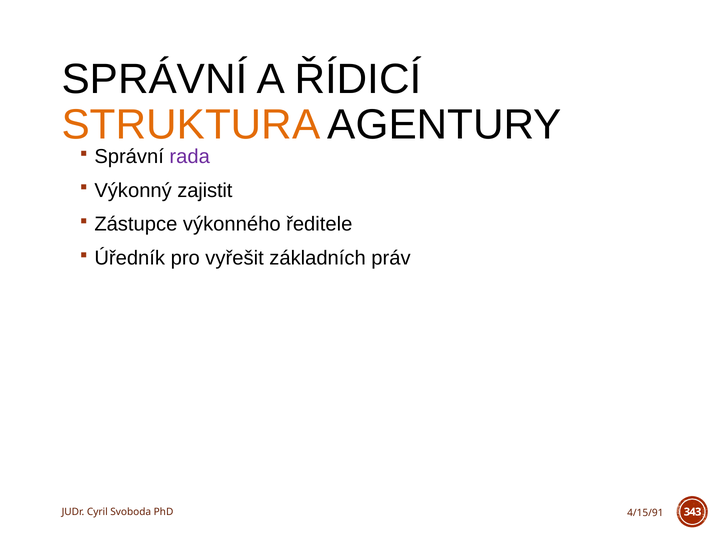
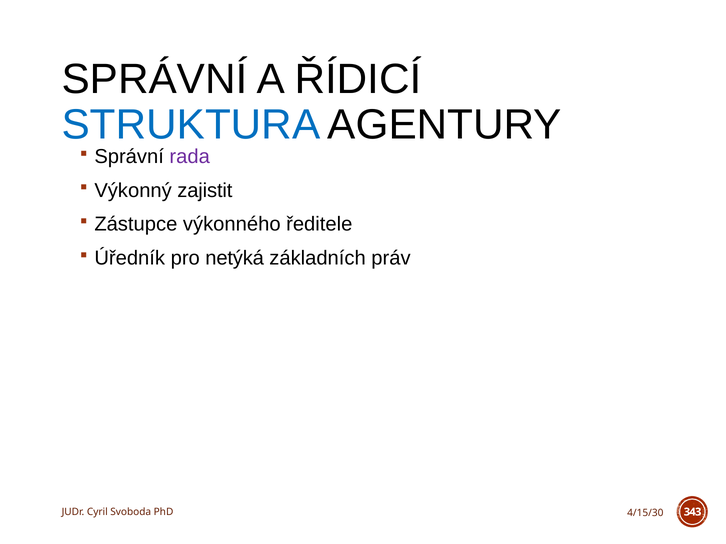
STRUKTURA colour: orange -> blue (191, 125)
vyřešit: vyřešit -> netýká (235, 258)
4/15/91: 4/15/91 -> 4/15/30 (645, 513)
